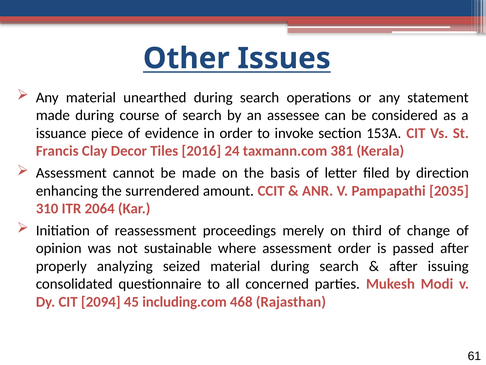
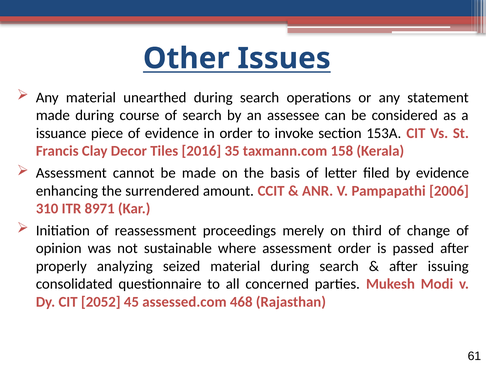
24: 24 -> 35 (232, 151)
381: 381 -> 158 (342, 151)
by direction: direction -> evidence (443, 173)
2035: 2035 -> 2006 (449, 191)
2064: 2064 -> 8971 (100, 208)
2094: 2094 -> 2052 (101, 301)
including.com: including.com -> assessed.com (184, 301)
